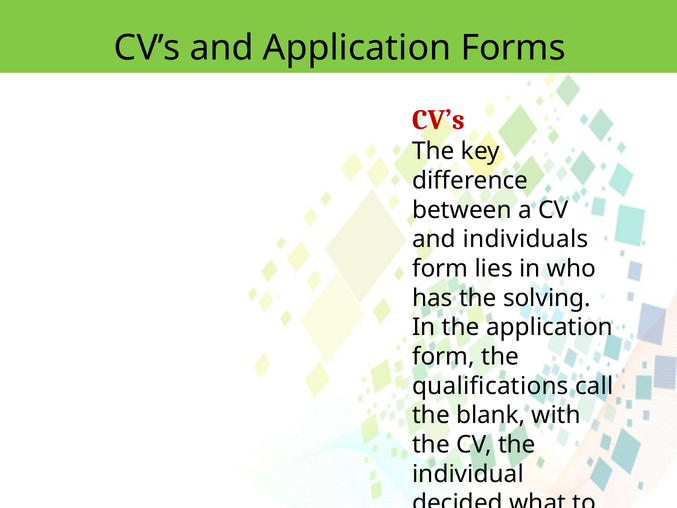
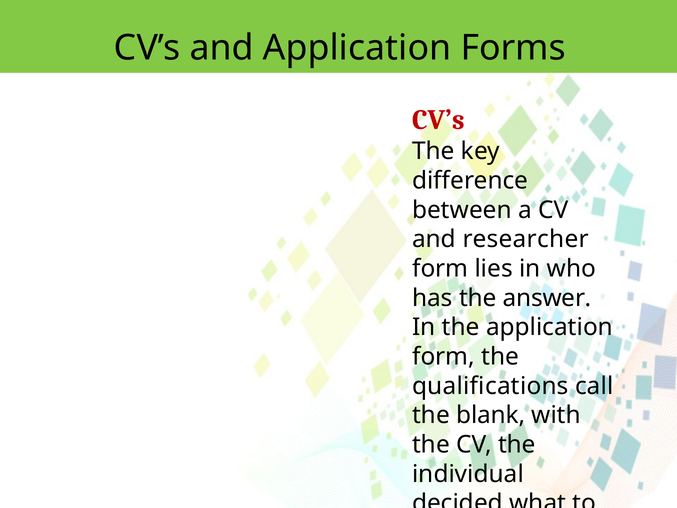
individuals: individuals -> researcher (526, 239)
solving: solving -> answer (547, 298)
